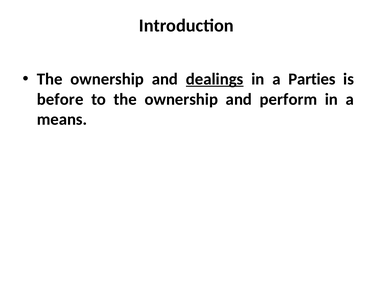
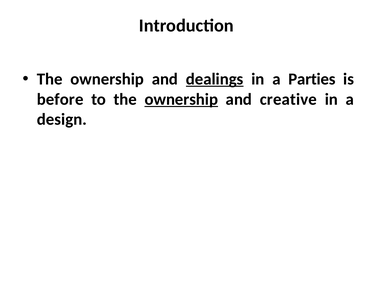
ownership underline: none -> present (181, 99)
perform: perform -> creative (288, 99)
means: means -> design (62, 119)
